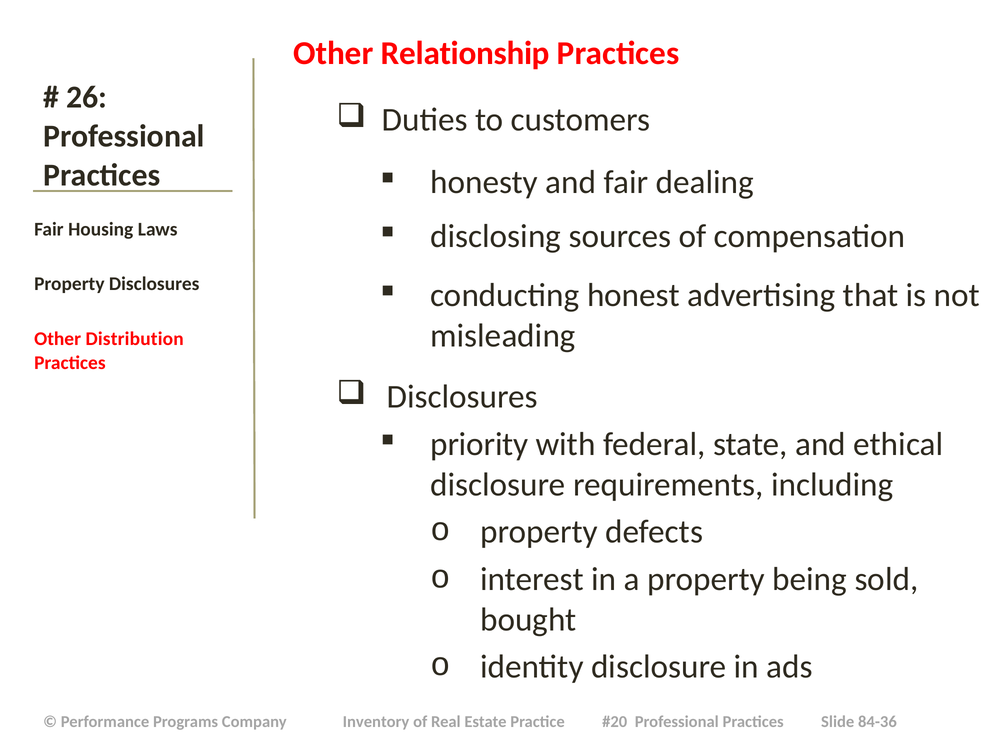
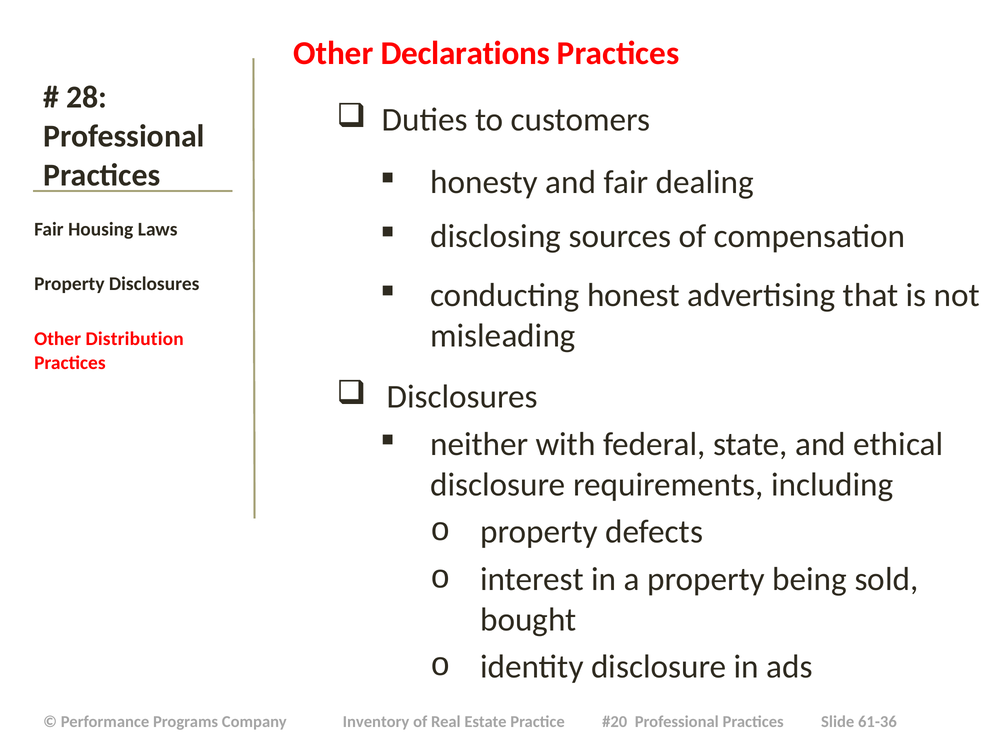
Relationship: Relationship -> Declarations (465, 53)
26: 26 -> 28 (87, 97)
priority: priority -> neither (479, 444)
84-36: 84-36 -> 61-36 (877, 722)
